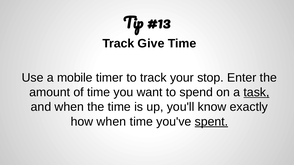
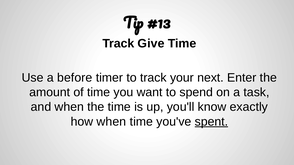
mobile: mobile -> before (75, 78)
stop: stop -> next (210, 78)
task underline: present -> none (257, 92)
